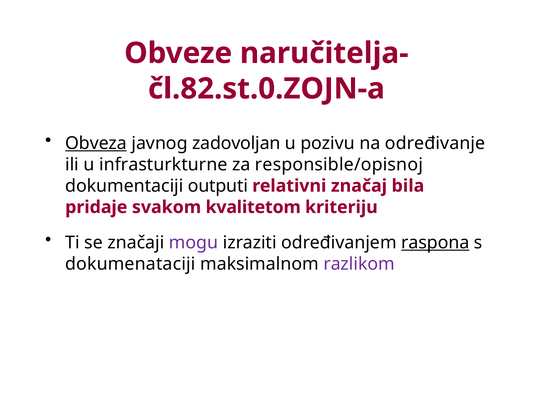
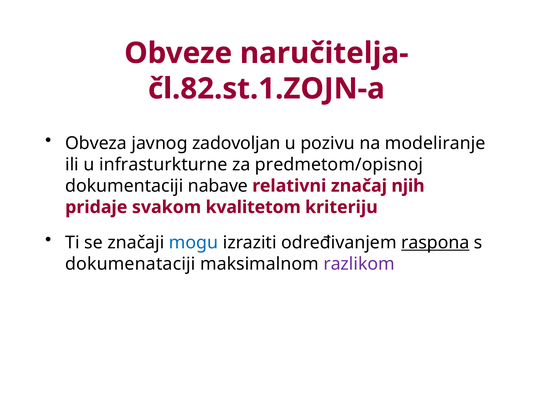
čl.82.st.0.ZOJN-a: čl.82.st.0.ZOJN-a -> čl.82.st.1.ZOJN-a (266, 89)
Obveza underline: present -> none (96, 143)
određivanje: određivanje -> modeliranje (435, 143)
responsible/opisnoj: responsible/opisnoj -> predmetom/opisnoj (339, 164)
outputi: outputi -> nabave (218, 186)
bila: bila -> njih (408, 186)
mogu colour: purple -> blue (194, 242)
